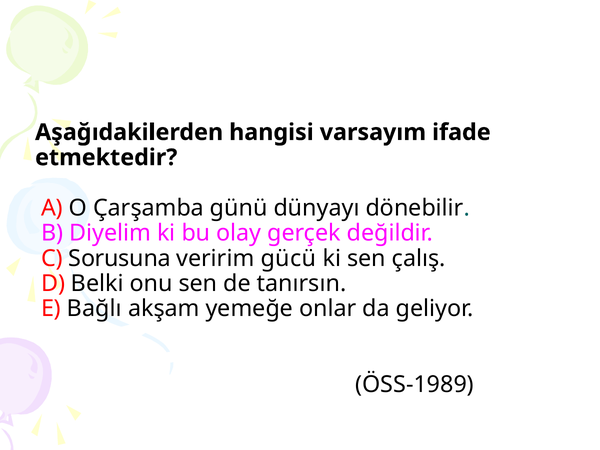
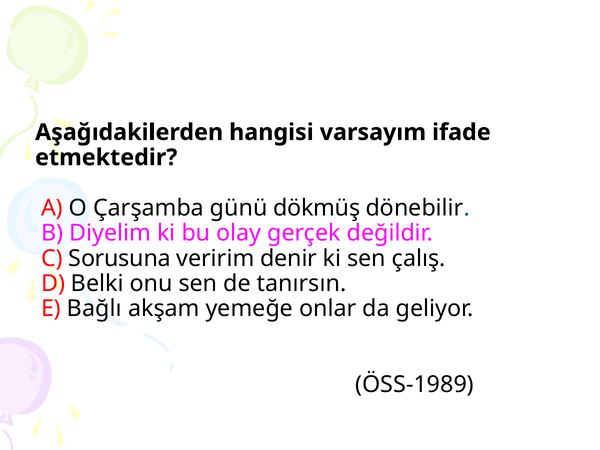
dünyayı: dünyayı -> dökmüş (317, 208)
gücü: gücü -> denir (289, 258)
